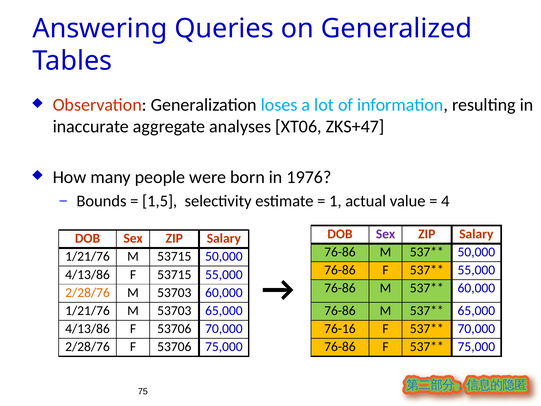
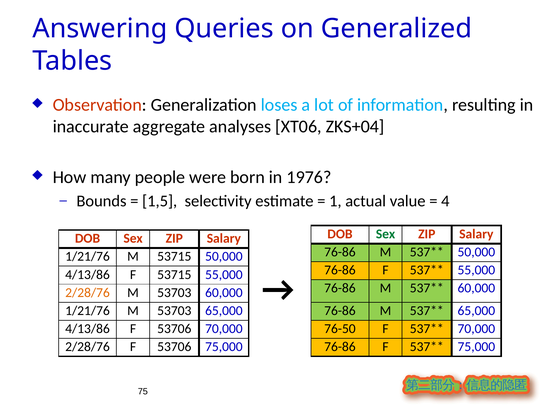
ZKS+47: ZKS+47 -> ZKS+04 (355, 127)
Sex colour: purple -> green (386, 234)
76-16: 76-16 -> 76-50 (340, 328)
